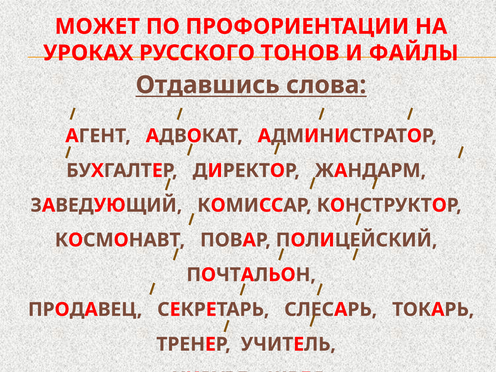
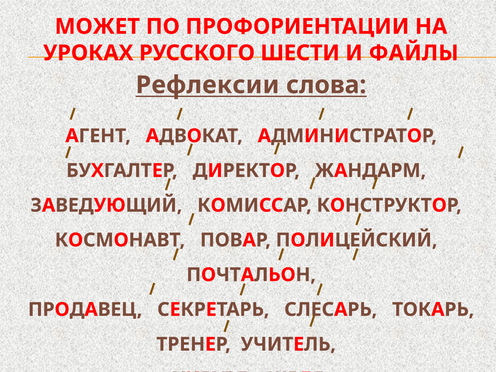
ТОНОВ: ТОНОВ -> ШЕСТИ (300, 53)
Отдавшись: Отдавшись -> Рефлексии (208, 85)
